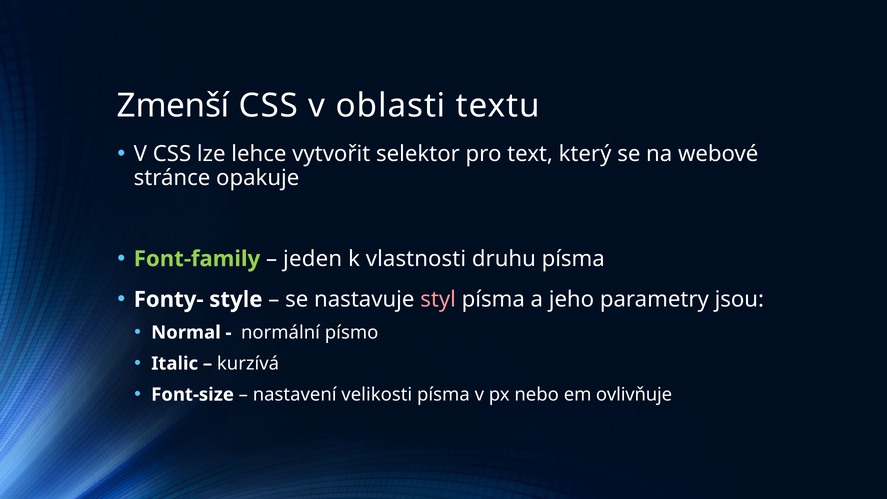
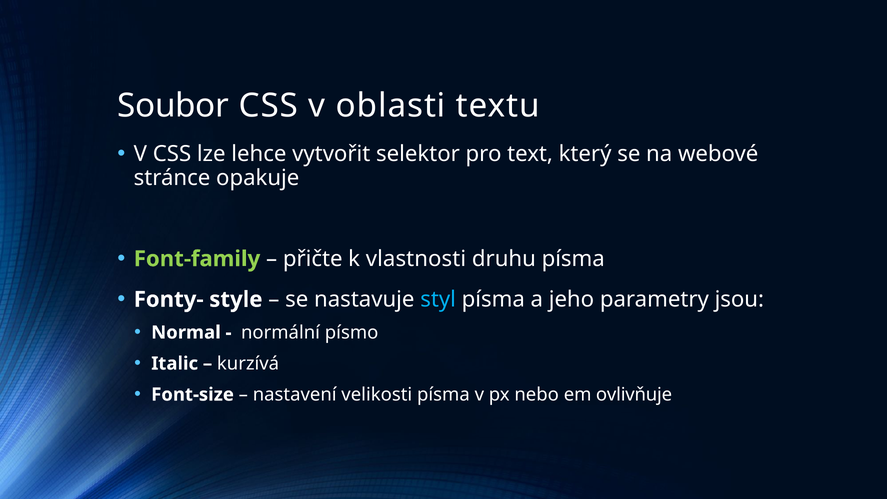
Zmenší: Zmenší -> Soubor (173, 106)
jeden: jeden -> přičte (313, 259)
styl colour: pink -> light blue (438, 300)
